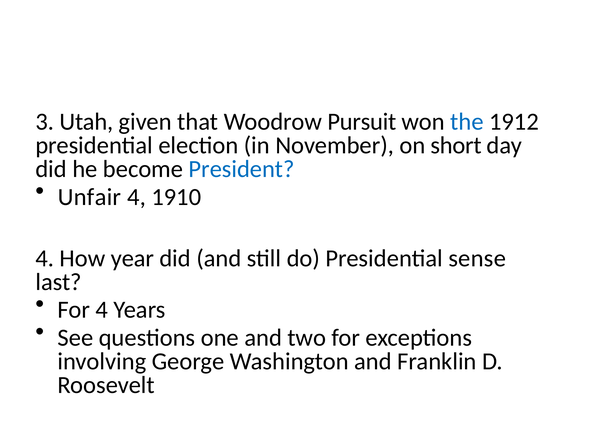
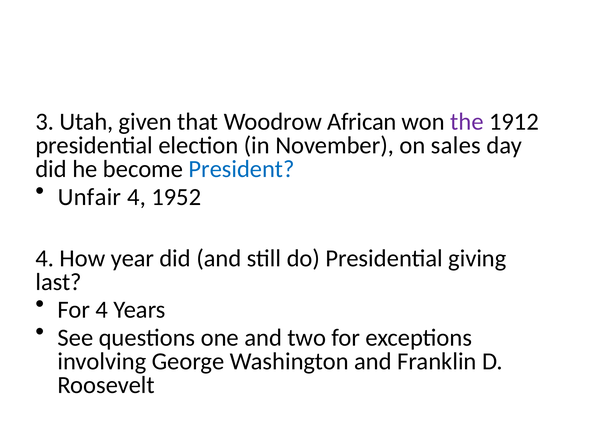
Pursuit: Pursuit -> African (362, 122)
the colour: blue -> purple (467, 122)
short: short -> sales (456, 145)
1910: 1910 -> 1952 (176, 197)
sense: sense -> giving (477, 258)
